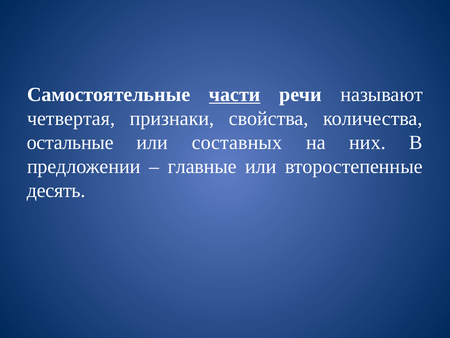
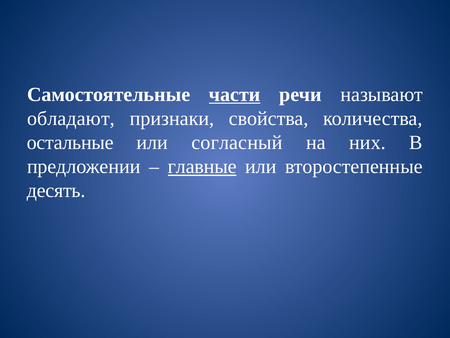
четвертая: четвертая -> обладают (71, 118)
составных: составных -> согласный (237, 142)
главные underline: none -> present (202, 166)
